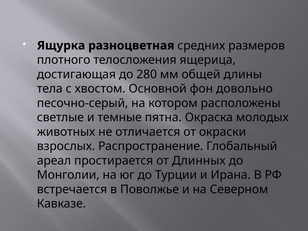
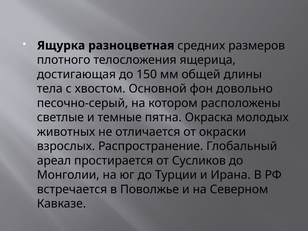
280: 280 -> 150 (147, 74)
Длинных: Длинных -> Сусликов (199, 161)
